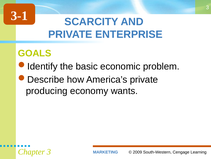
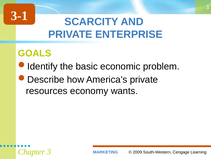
producing: producing -> resources (47, 91)
